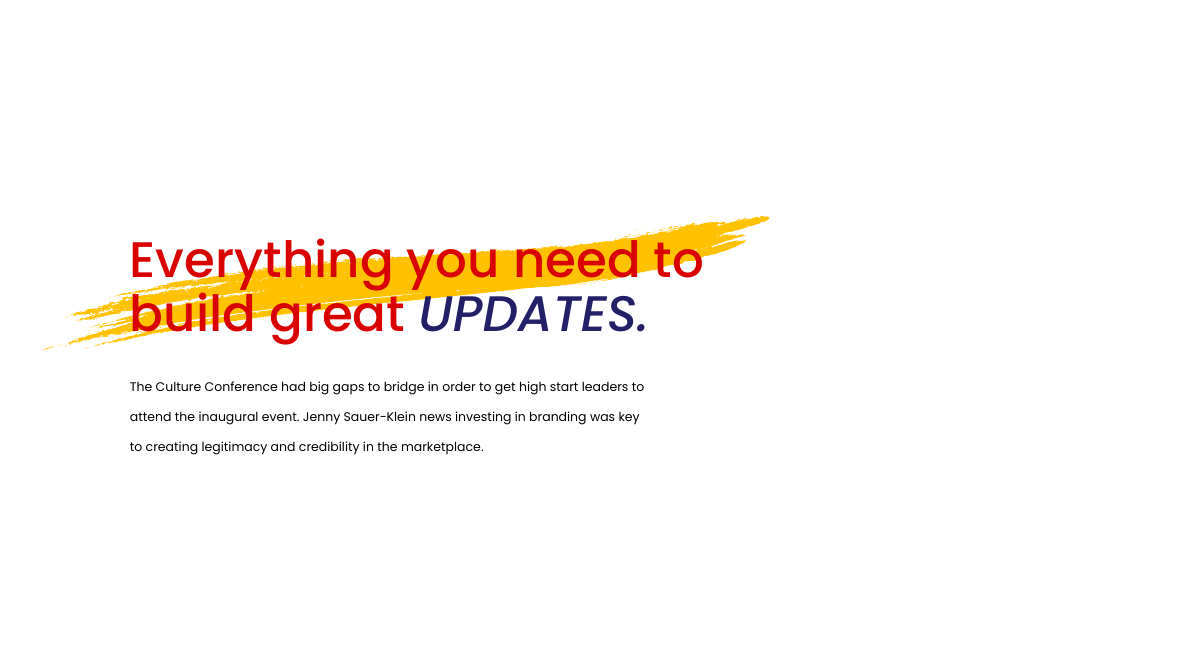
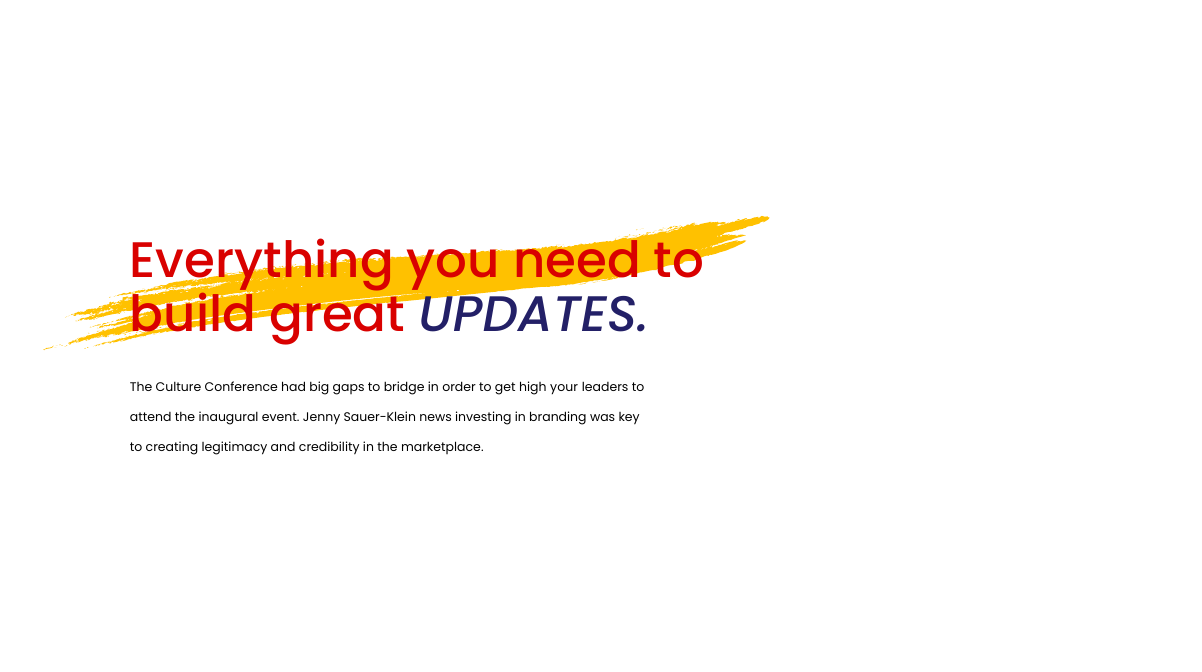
start: start -> your (564, 388)
